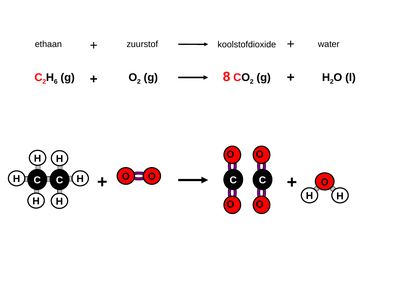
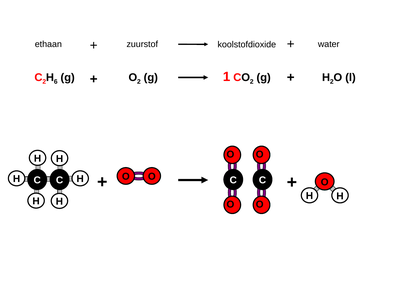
8: 8 -> 1 (227, 77)
